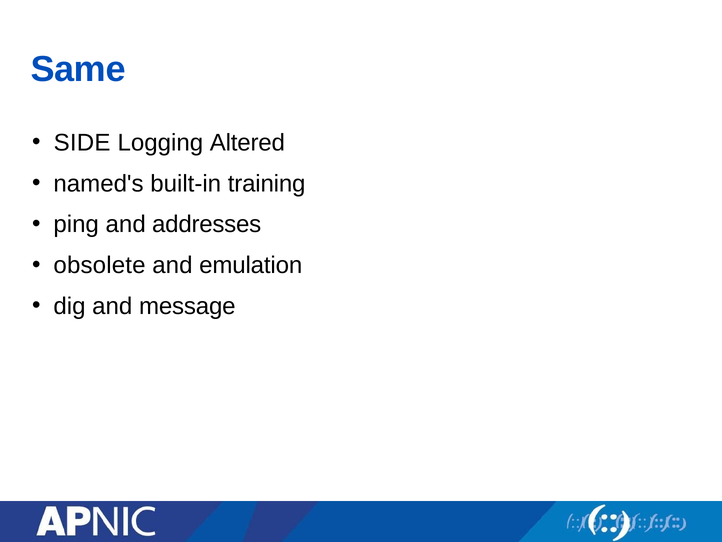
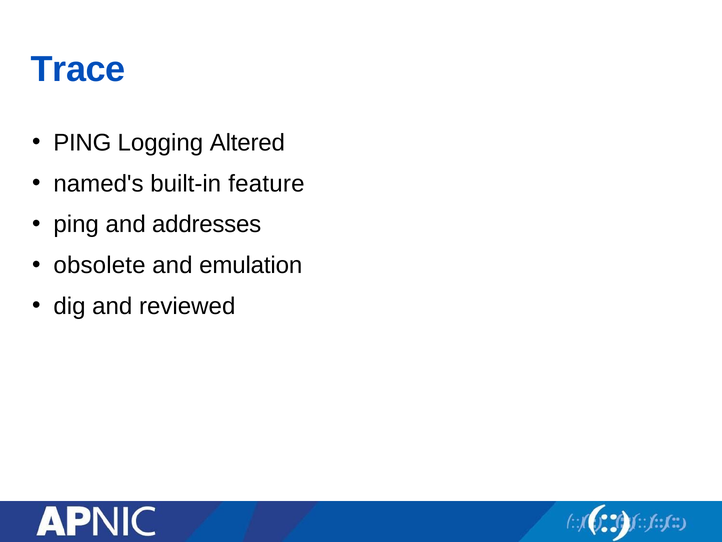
Same: Same -> Trace (78, 69)
SIDE: SIDE -> PING (82, 142)
training: training -> feature (266, 183)
message: message -> reviewed (187, 306)
